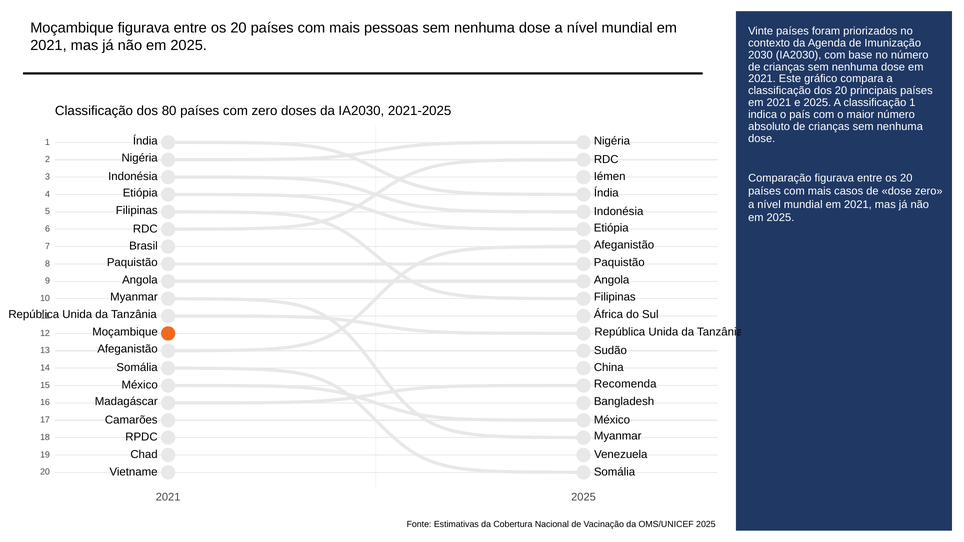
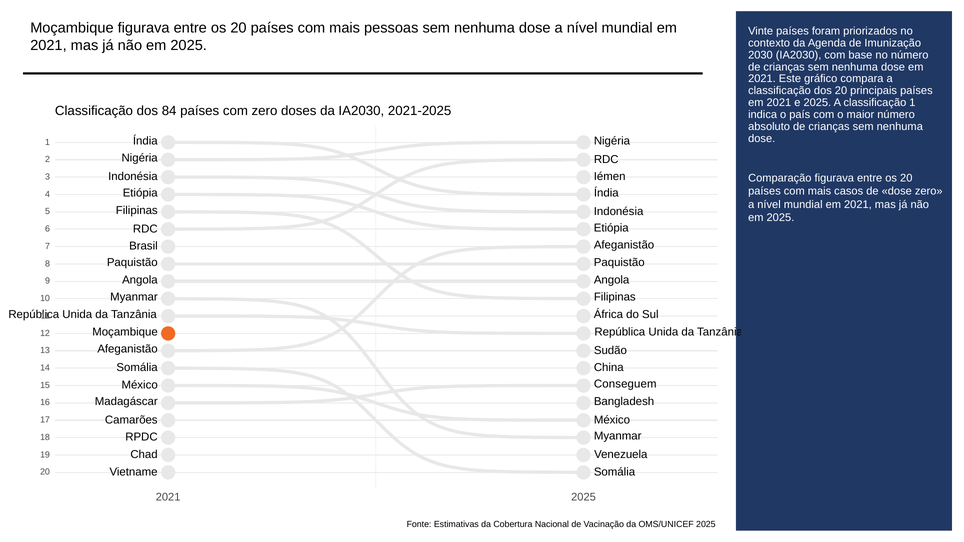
80: 80 -> 84 (169, 111)
Recomenda: Recomenda -> Conseguem (625, 384)
